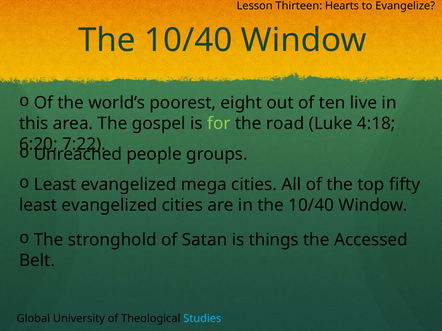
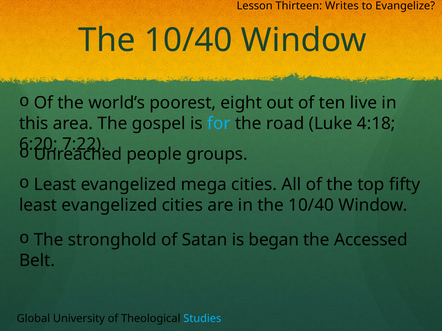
Hearts: Hearts -> Writes (342, 6)
for colour: light green -> light blue (219, 124)
things: things -> began (274, 240)
